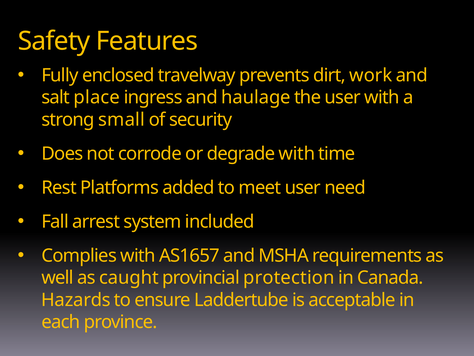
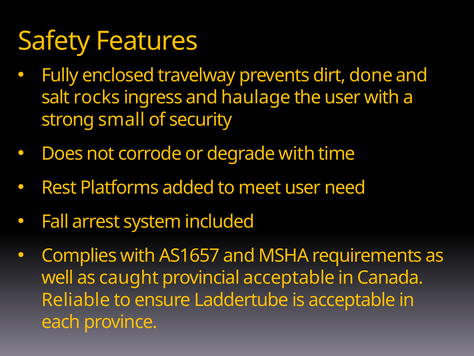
work: work -> done (371, 75)
place: place -> rocks (97, 97)
provincial protection: protection -> acceptable (289, 277)
Hazards: Hazards -> Reliable (76, 300)
